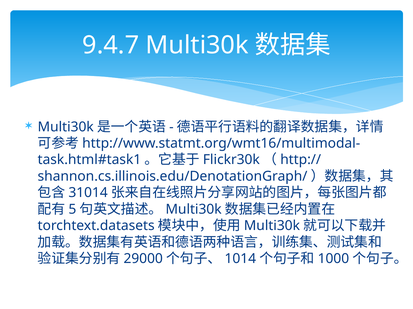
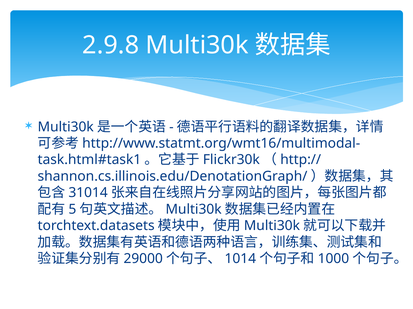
9.4.7: 9.4.7 -> 2.9.8 (111, 45)
